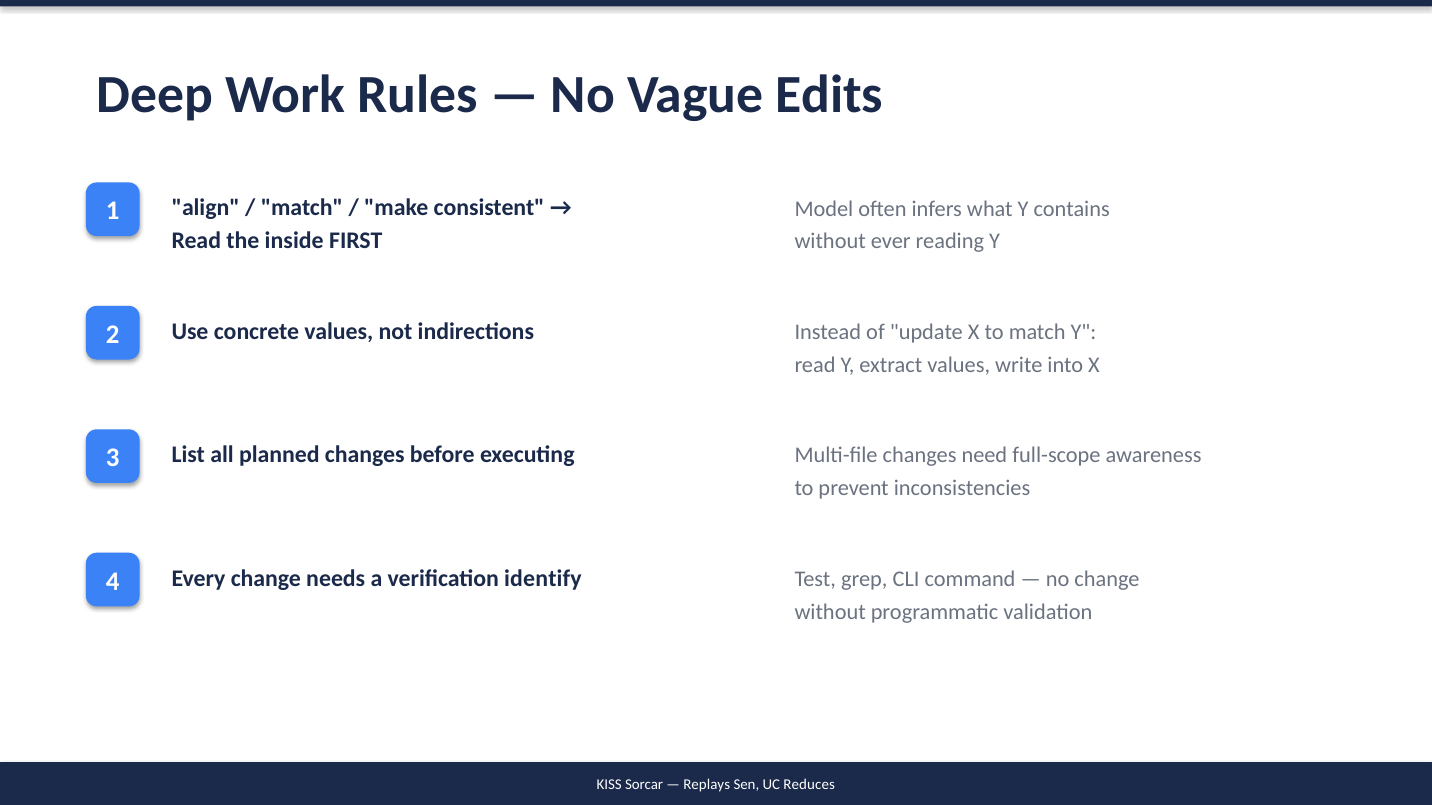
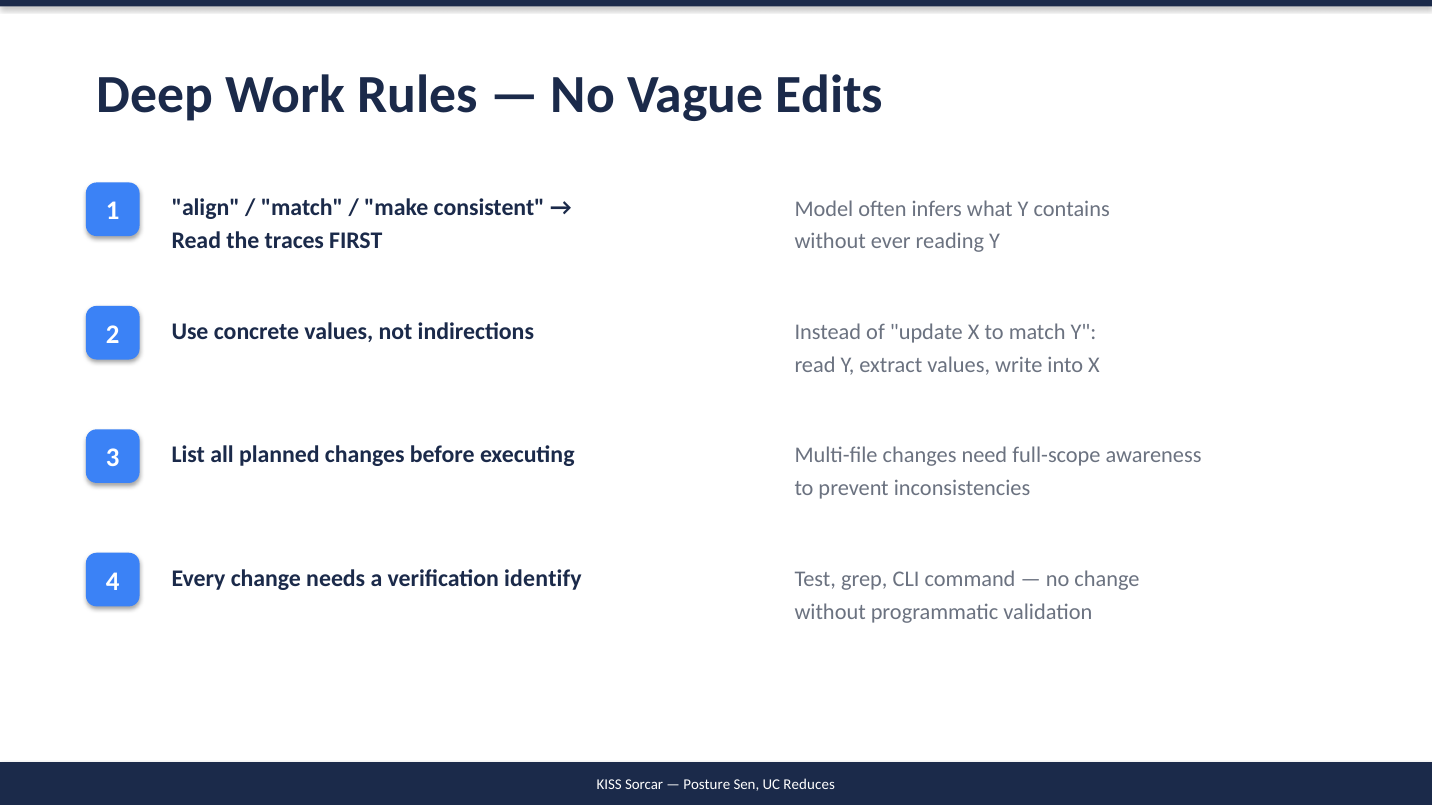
inside: inside -> traces (294, 241)
Replays: Replays -> Posture (707, 785)
